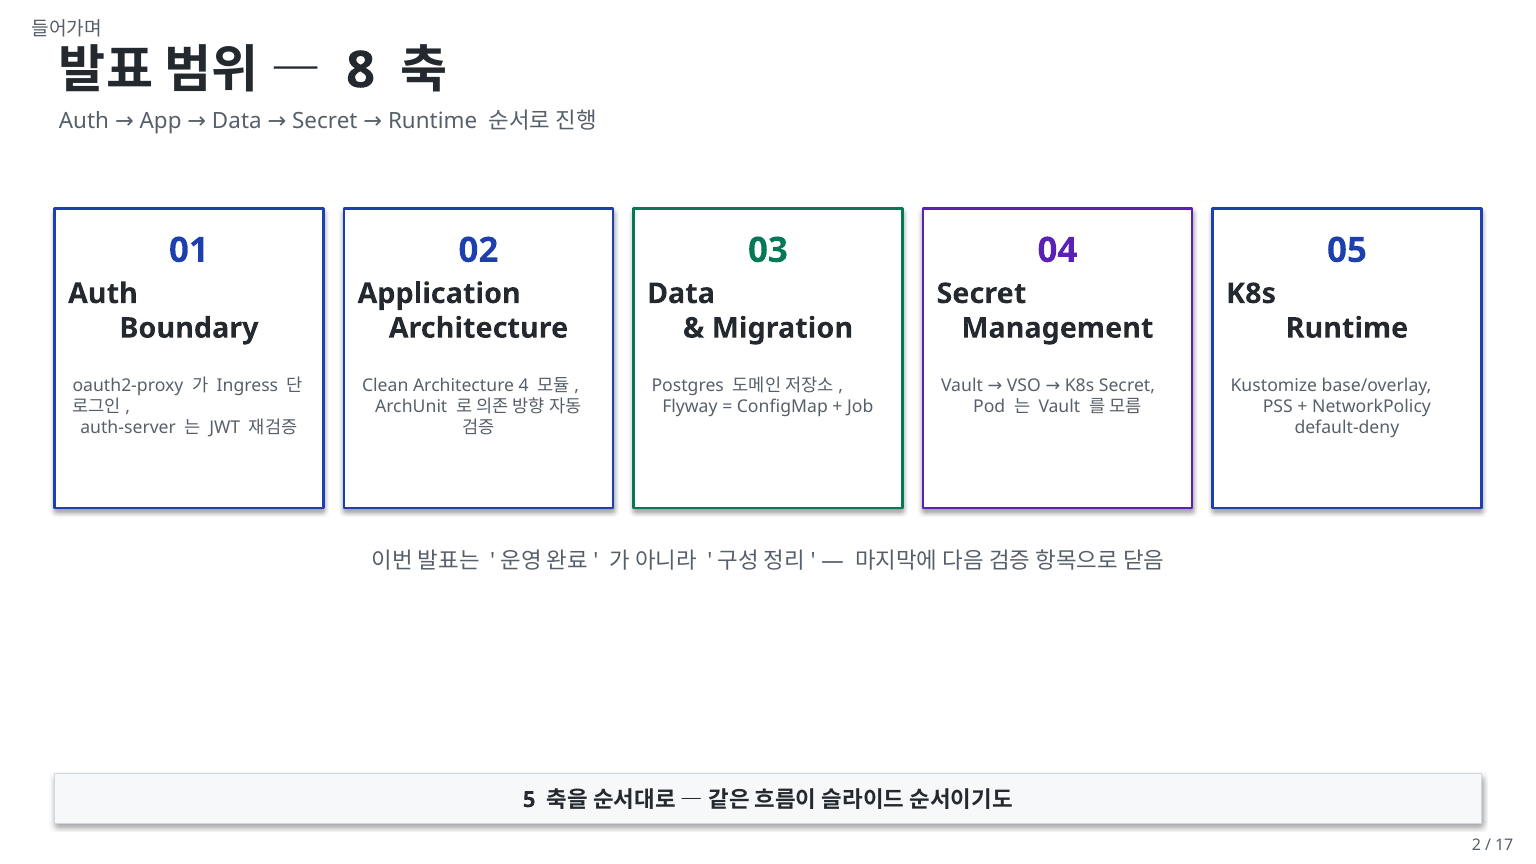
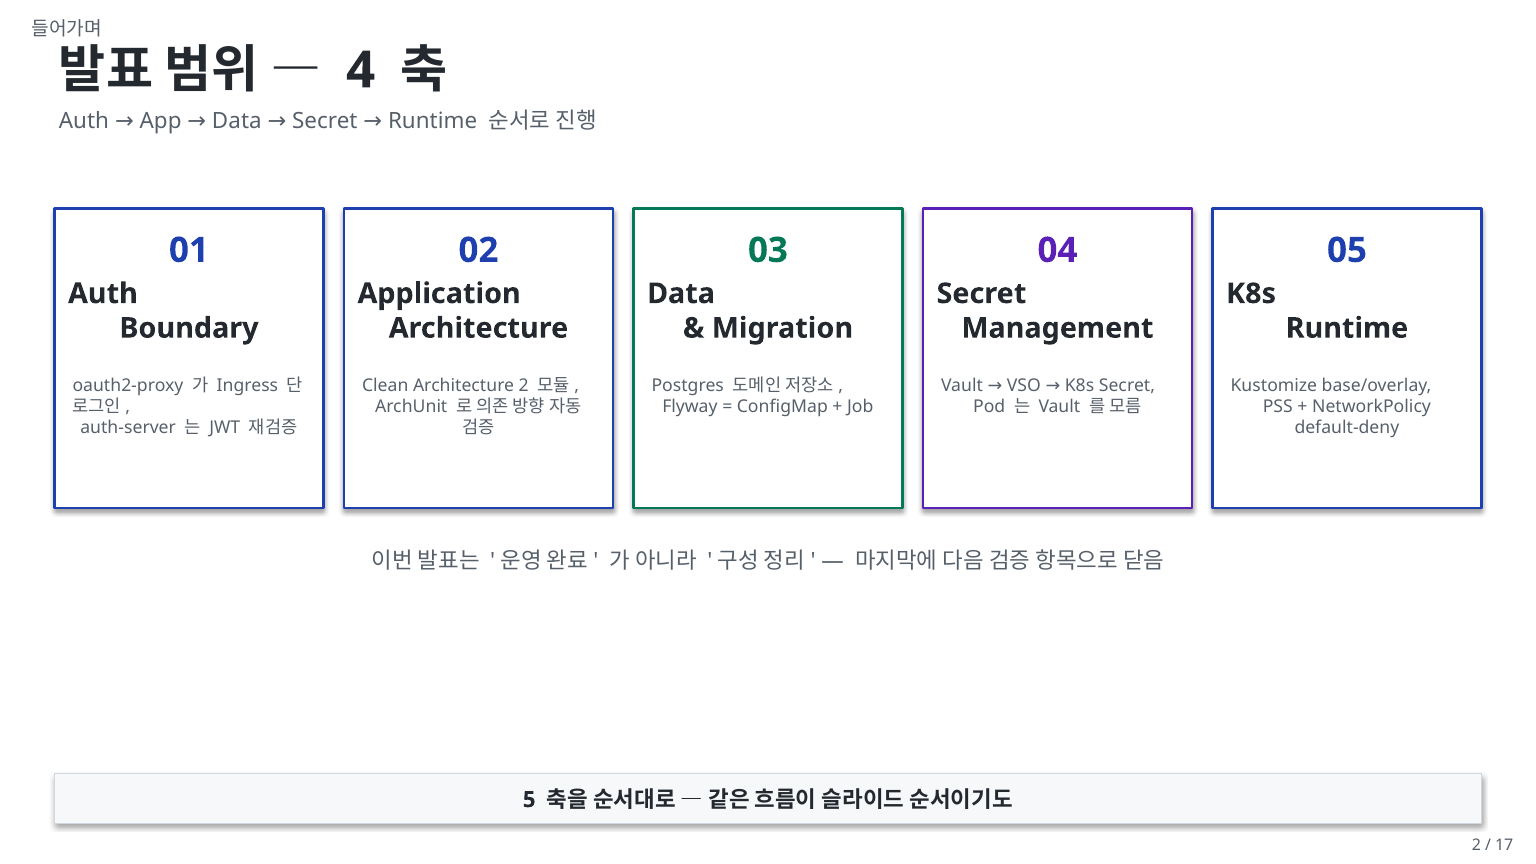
8: 8 -> 4 (361, 70)
Architecture 4: 4 -> 2 (524, 386)
